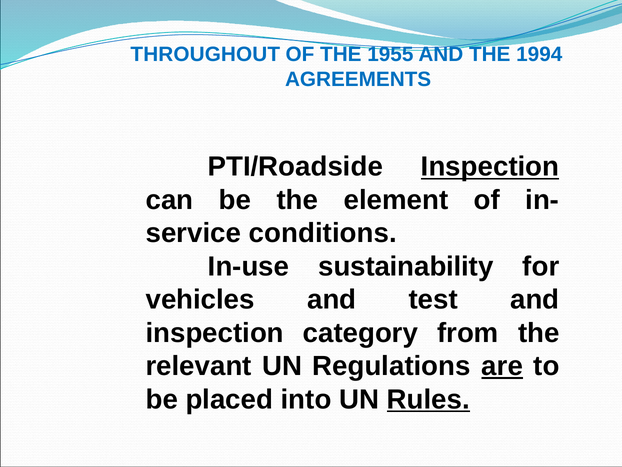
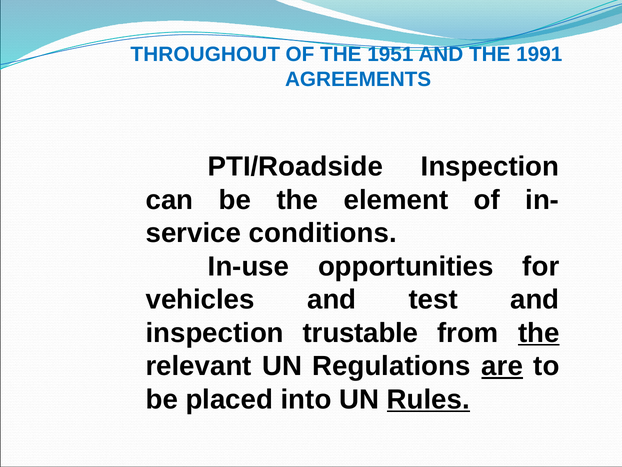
1955: 1955 -> 1951 (390, 54)
1994: 1994 -> 1991 (539, 54)
Inspection underline: present -> none (490, 167)
sustainability: sustainability -> opportunities (406, 266)
category: category -> trustable (361, 333)
the underline: none -> present (539, 333)
